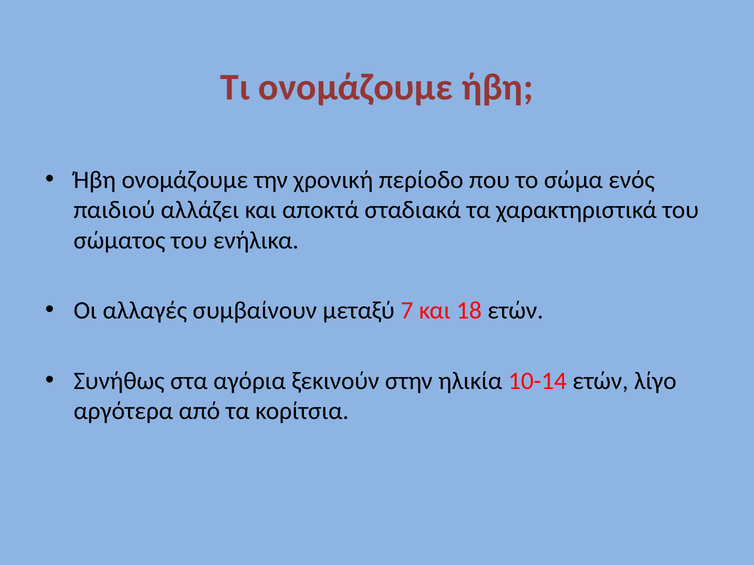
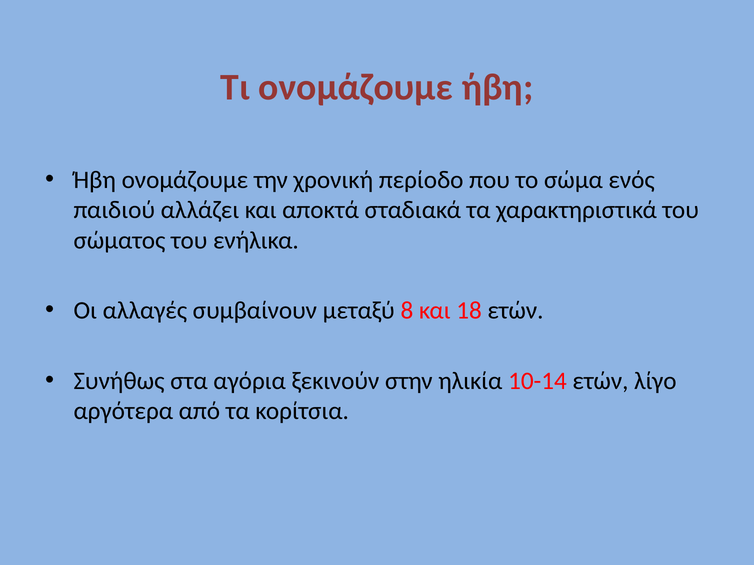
7: 7 -> 8 (407, 311)
